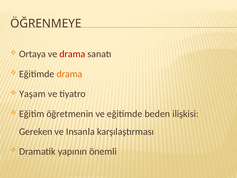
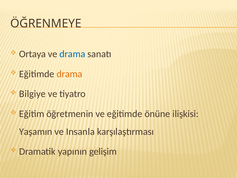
drama colour: red -> blue (72, 54)
Yaşam: Yaşam -> Bilgiye (32, 94)
beden: beden -> önüne (157, 114)
Gereken: Gereken -> Yaşamın (36, 131)
önemli: önemli -> gelişim (103, 151)
